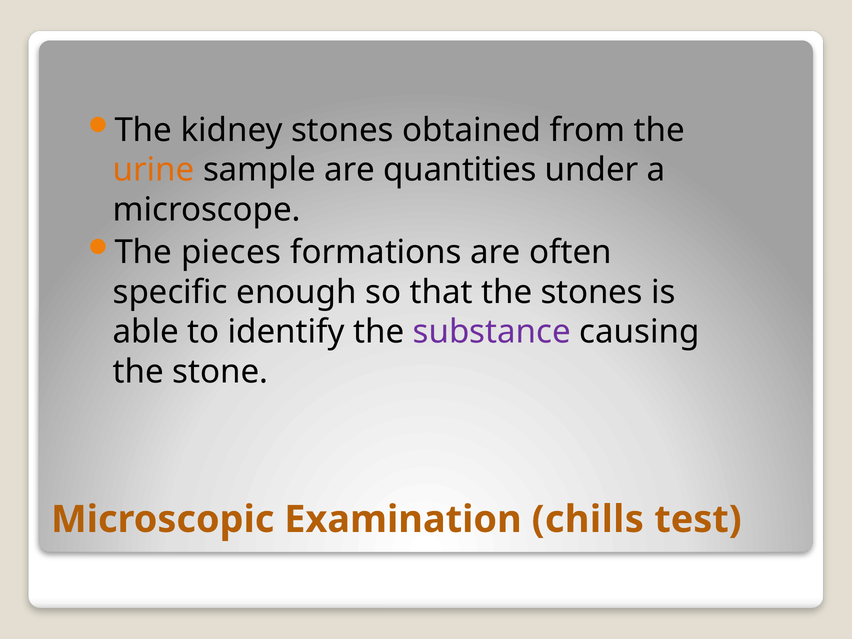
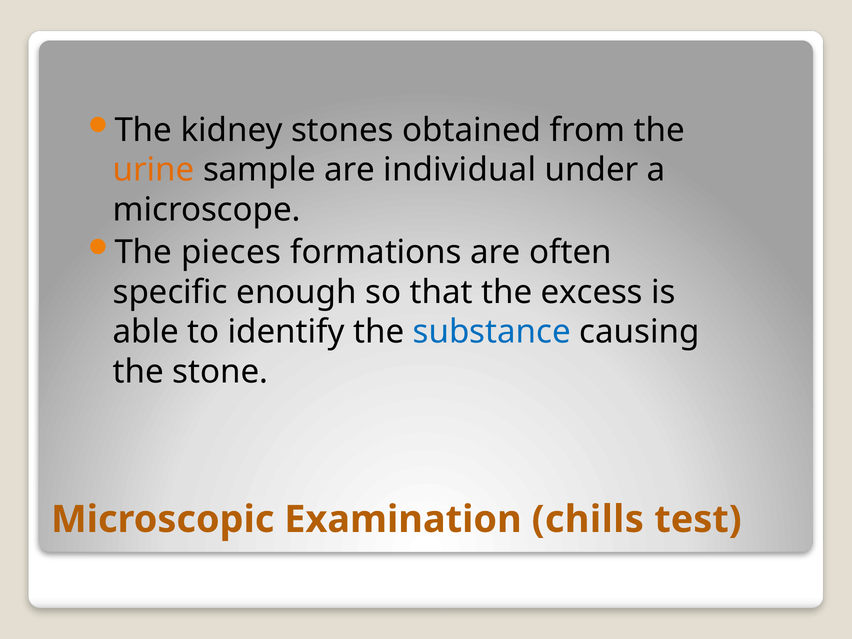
quantities: quantities -> individual (460, 170)
the stones: stones -> excess (592, 292)
substance colour: purple -> blue (492, 332)
